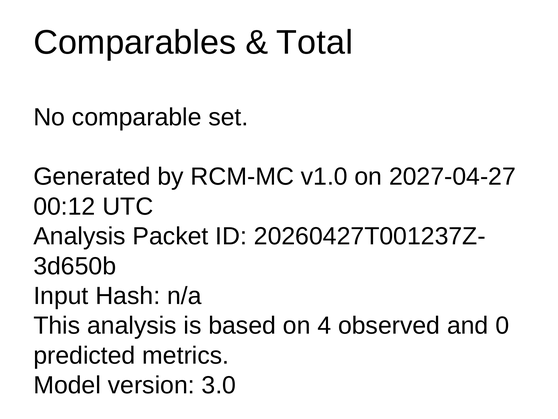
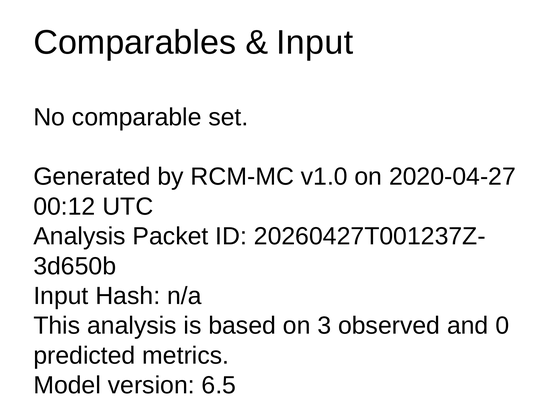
Total: Total -> Input (315, 42)
2027-04-27: 2027-04-27 -> 2020-04-27 (452, 177)
4: 4 -> 3 (324, 325)
3.0: 3.0 -> 6.5 (219, 385)
